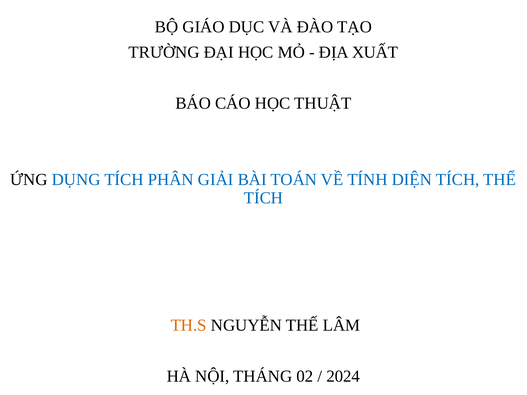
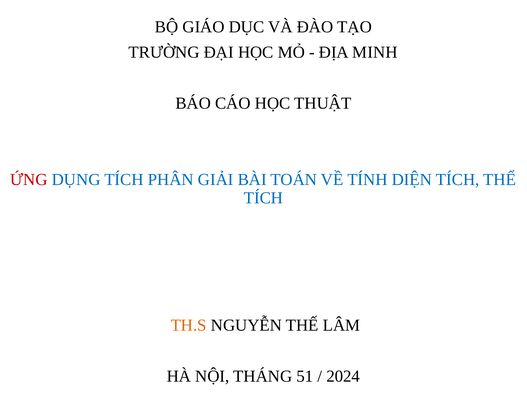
XUẤT: XUẤT -> MINH (375, 52)
ỨNG colour: black -> red (29, 180)
02: 02 -> 51 (305, 376)
